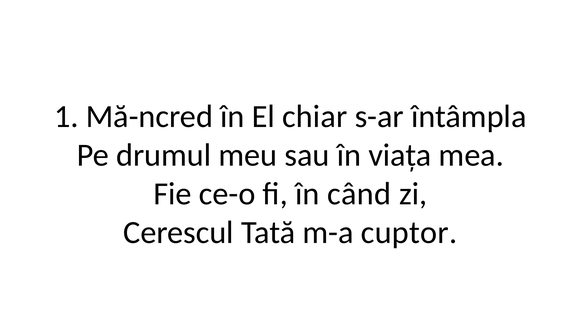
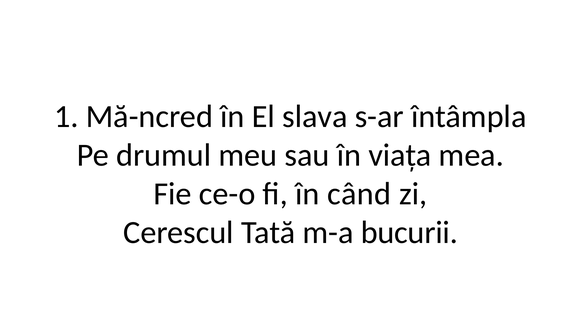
chiar: chiar -> slava (315, 116)
cuptor: cuptor -> bucurii (409, 232)
